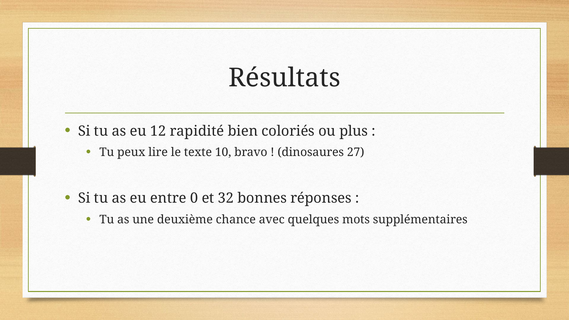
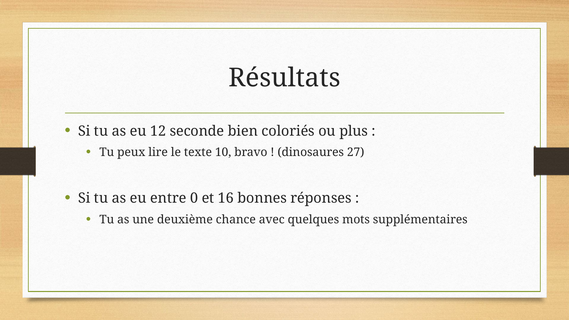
rapidité: rapidité -> seconde (197, 131)
32: 32 -> 16 (226, 198)
